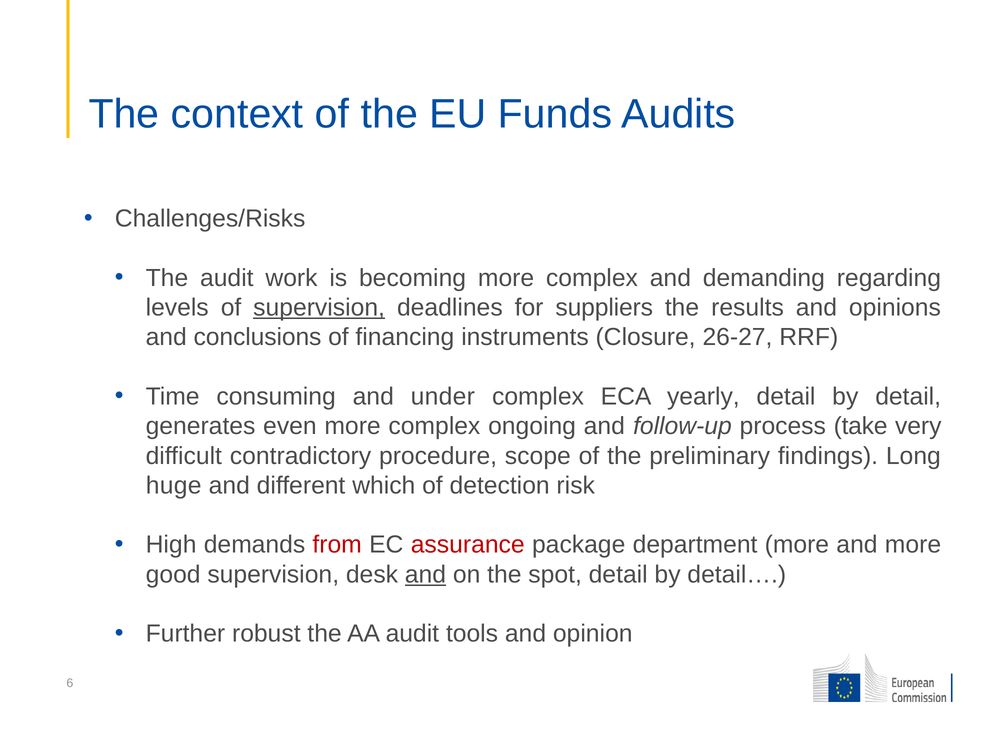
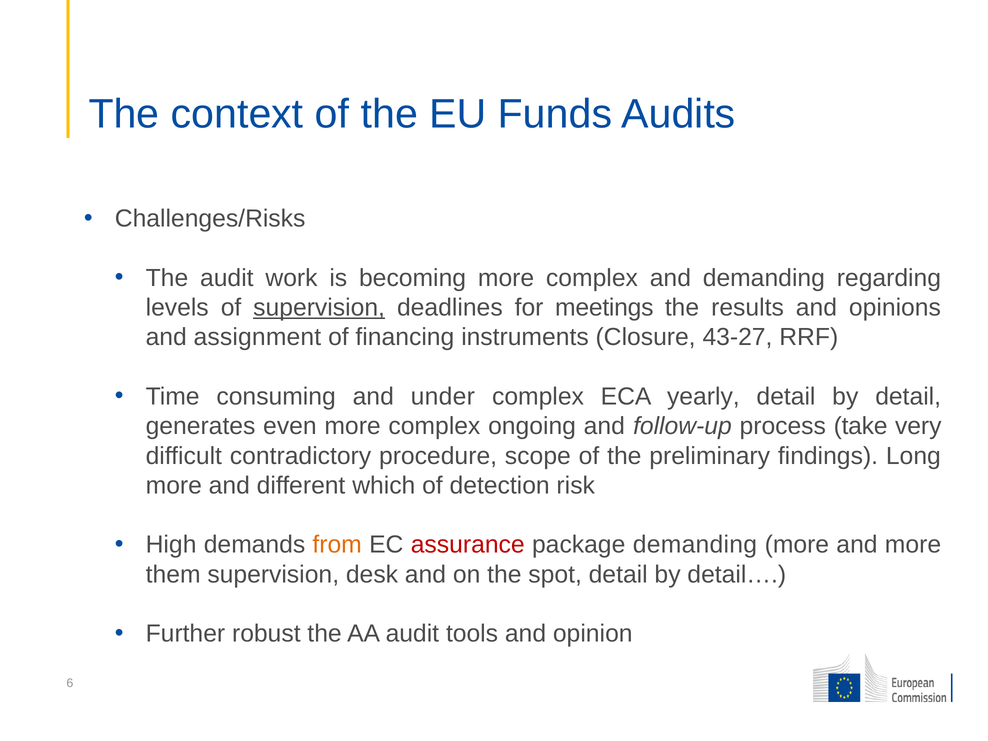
suppliers: suppliers -> meetings (604, 308)
conclusions: conclusions -> assignment (257, 337)
26-27: 26-27 -> 43-27 (737, 337)
huge: huge -> more (174, 485)
from colour: red -> orange (337, 545)
package department: department -> demanding (695, 545)
good: good -> them (173, 574)
and underline: present -> none (425, 574)
